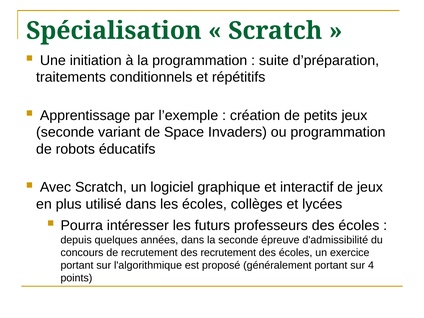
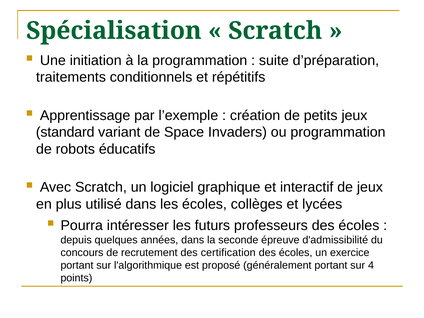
seconde: seconde -> standard (65, 132)
des recrutement: recrutement -> certification (228, 253)
